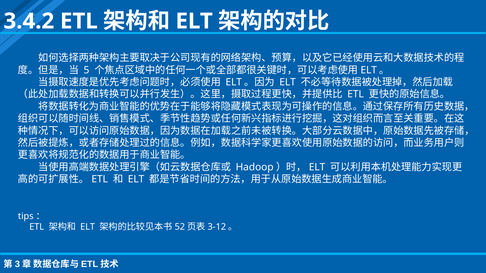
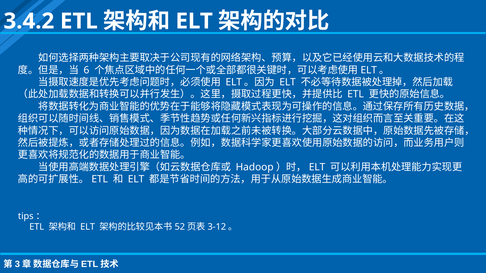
5: 5 -> 6 (86, 70)
